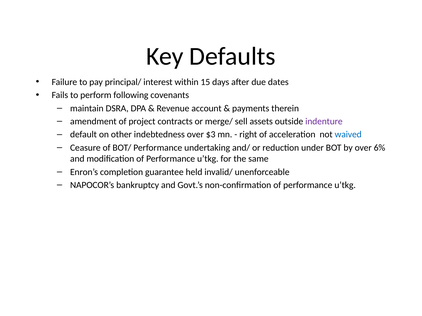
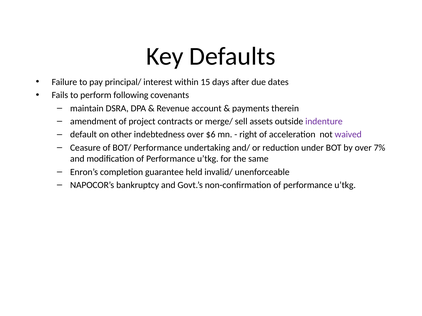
$3: $3 -> $6 (211, 135)
waived colour: blue -> purple (348, 135)
6%: 6% -> 7% (380, 148)
